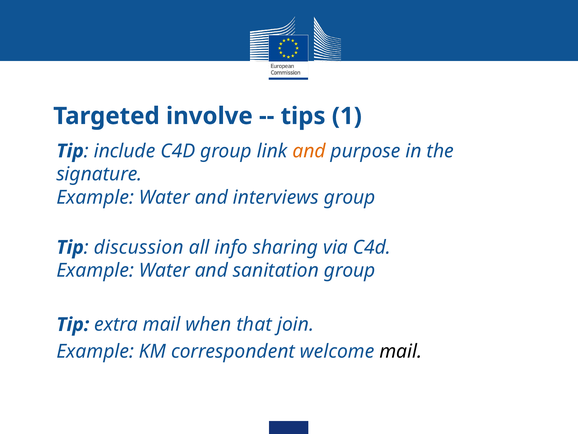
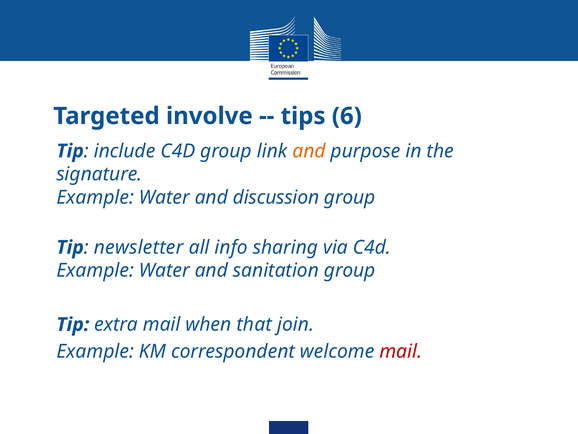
1: 1 -> 6 (347, 116)
interviews: interviews -> discussion (276, 197)
discussion: discussion -> newsletter (139, 247)
mail colour: black -> red (401, 351)
